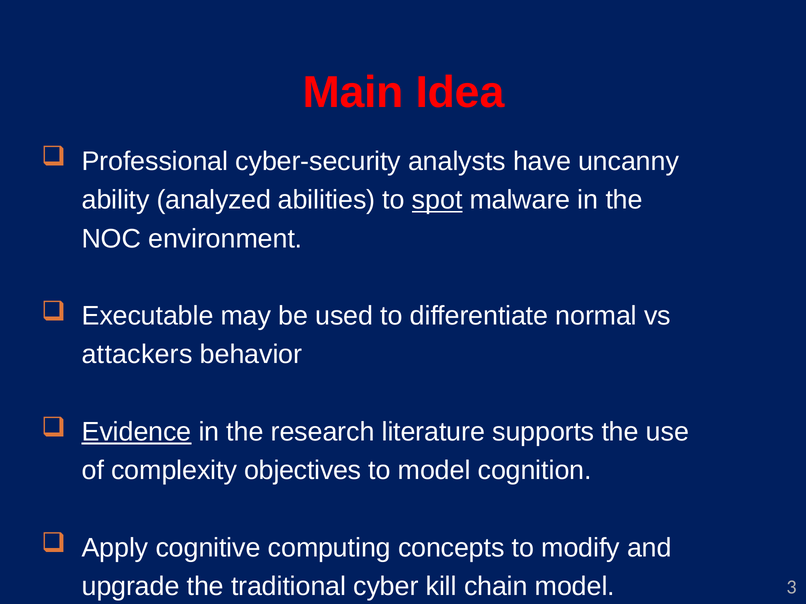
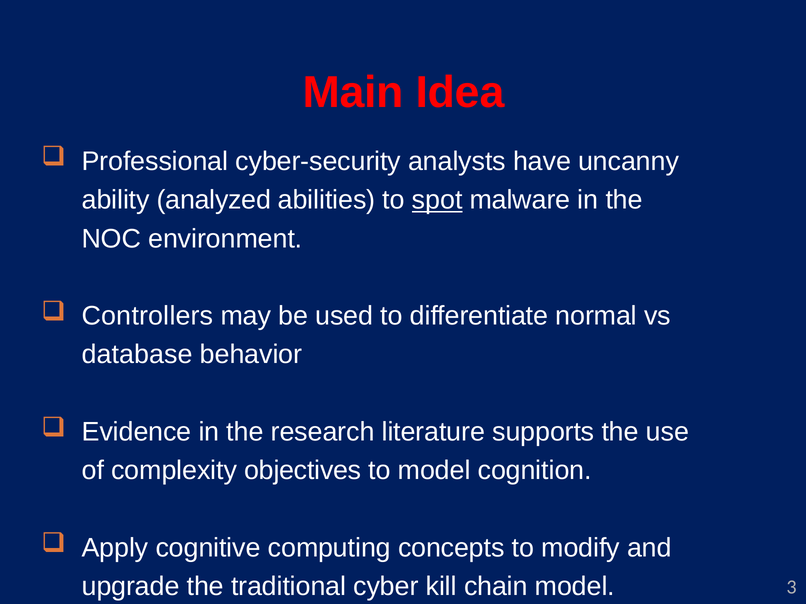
Executable: Executable -> Controllers (148, 316)
attackers: attackers -> database (137, 355)
Evidence underline: present -> none (137, 432)
